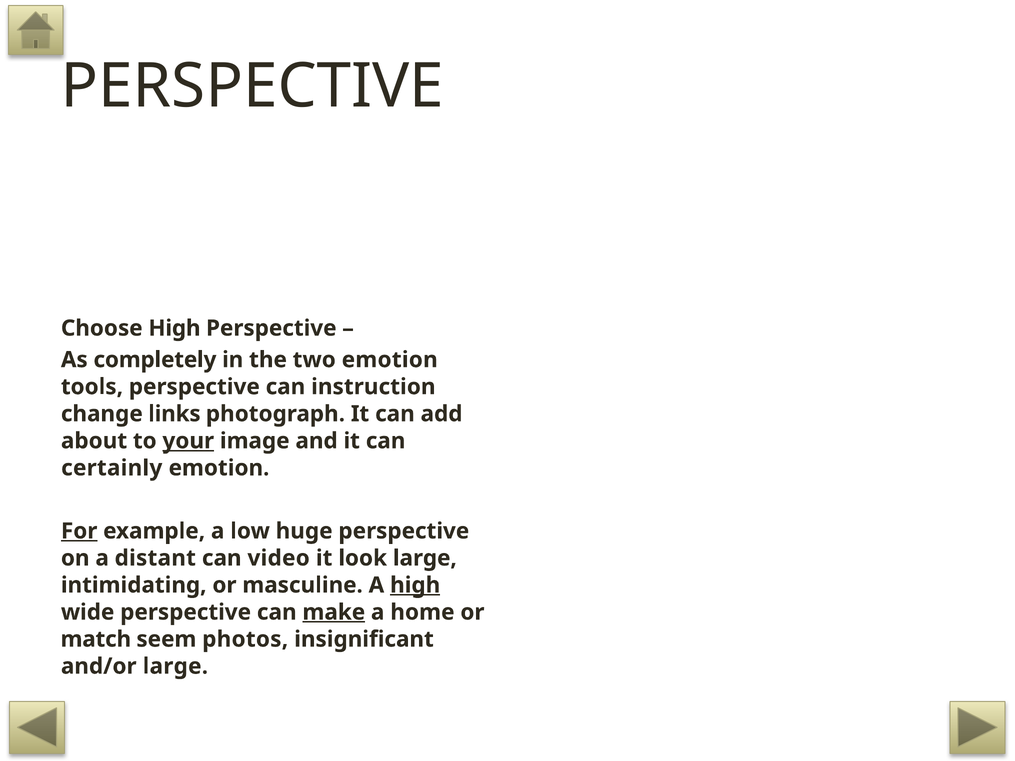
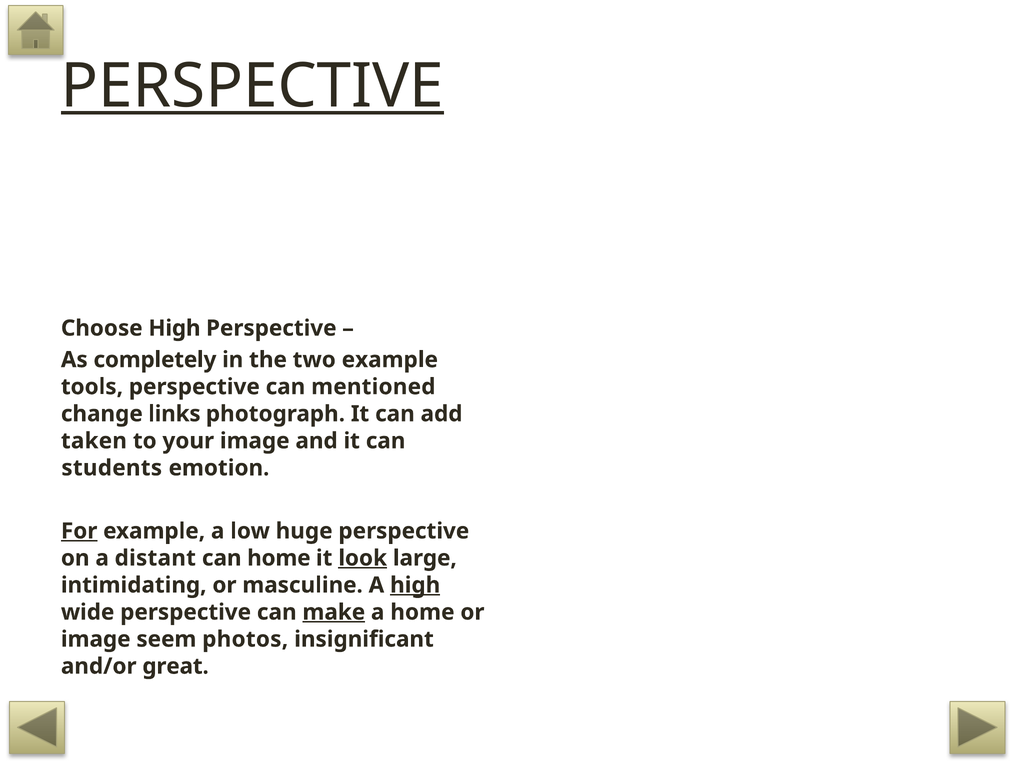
PERSPECTIVE underline: none -> present (252, 86)
two emotion: emotion -> example (390, 360)
instruction: instruction -> mentioned (373, 387)
about: about -> taken (94, 441)
your underline: present -> none (188, 441)
certainly: certainly -> students (112, 468)
can video: video -> home (279, 558)
look underline: none -> present (363, 558)
match: match -> image (96, 639)
and/or large: large -> great (176, 666)
